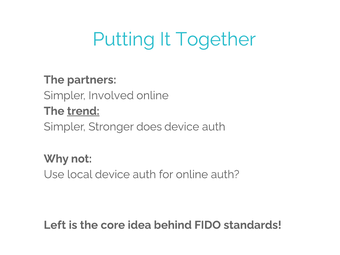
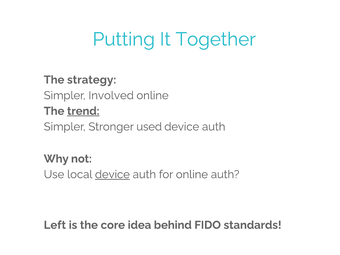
partners: partners -> strategy (92, 80)
does: does -> used (149, 127)
device underline: none -> present (112, 174)
